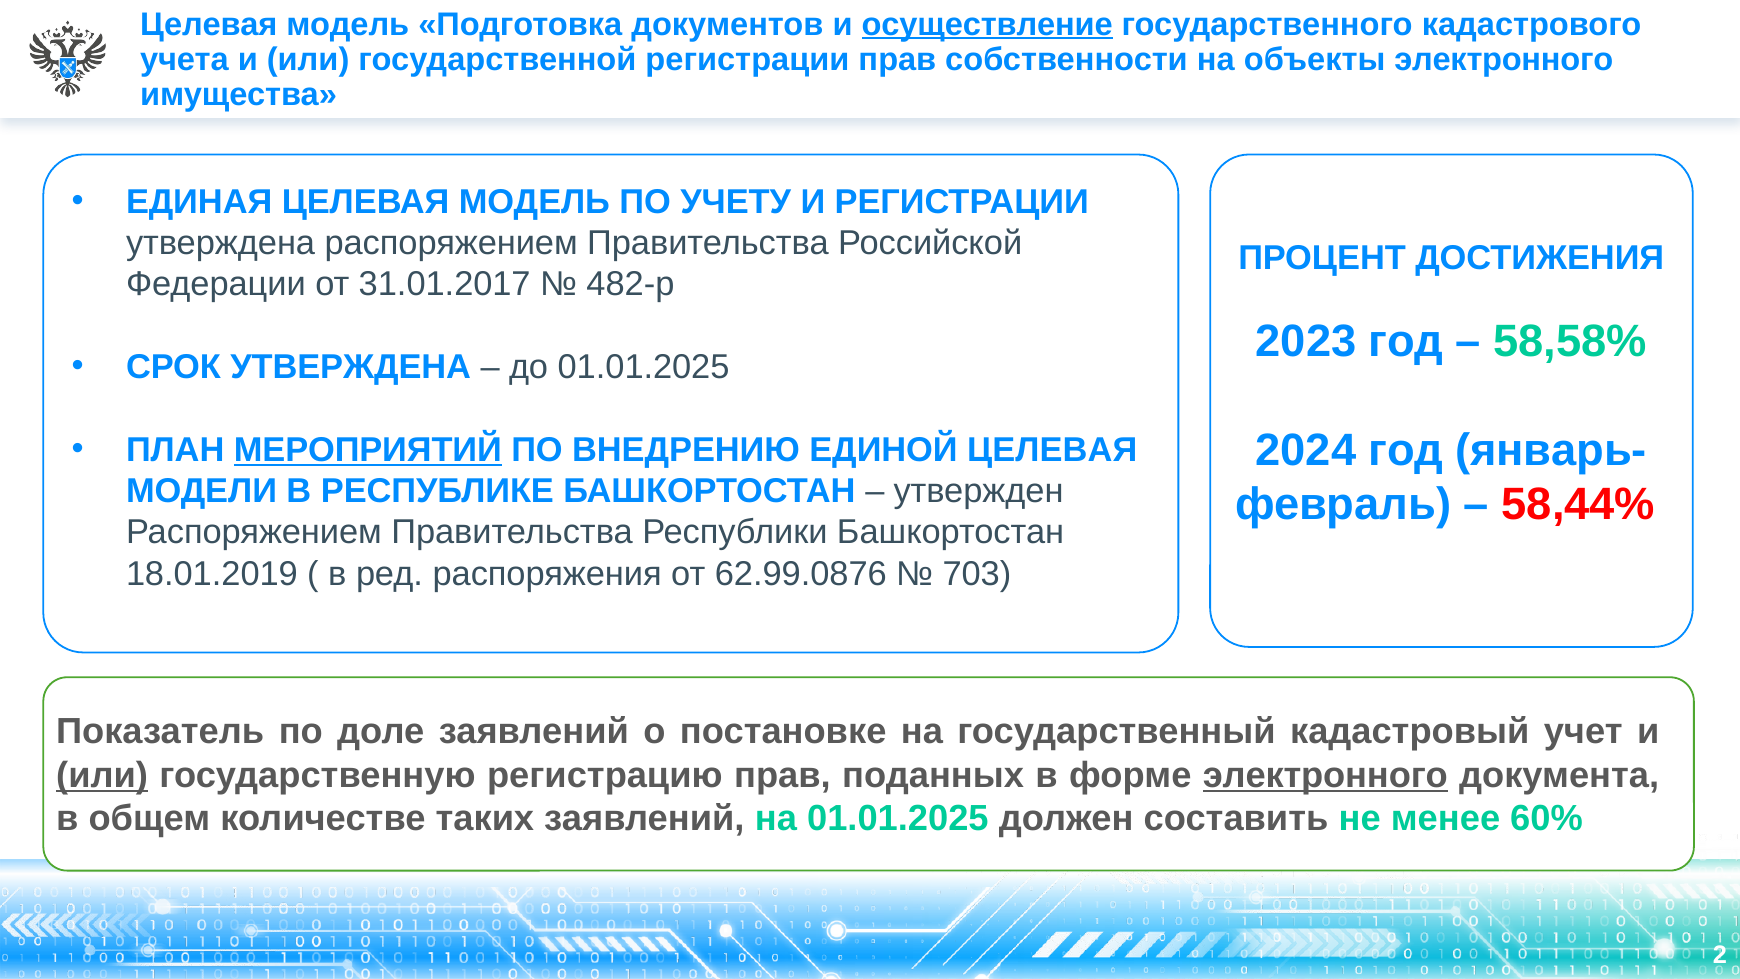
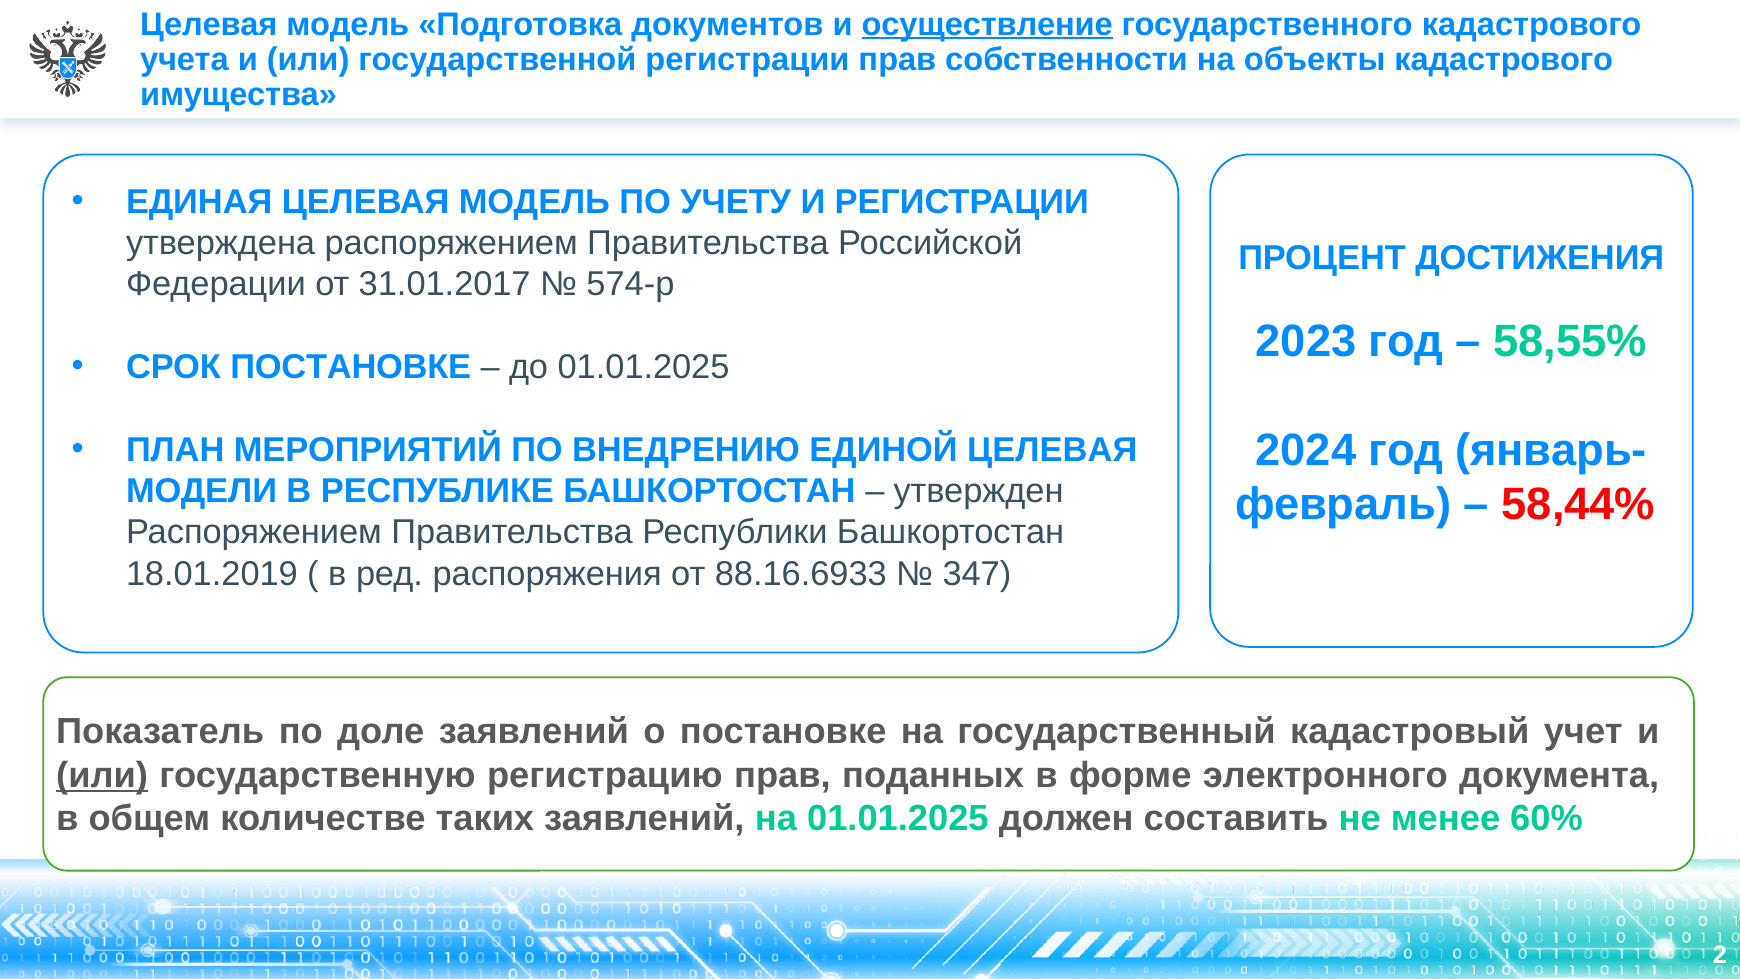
объекты электронного: электронного -> кадастрового (1504, 60)
482-р: 482-р -> 574-р (630, 284)
58,58%: 58,58% -> 58,55% (1570, 342)
СРОК УТВЕРЖДЕНА: УТВЕРЖДЕНА -> ПОСТАНОВКЕ (351, 367)
МЕРОПРИЯТИЙ underline: present -> none (368, 450)
62.99.0876: 62.99.0876 -> 88.16.6933 (801, 574)
703: 703 -> 347 (977, 574)
электронного underline: present -> none (1325, 775)
